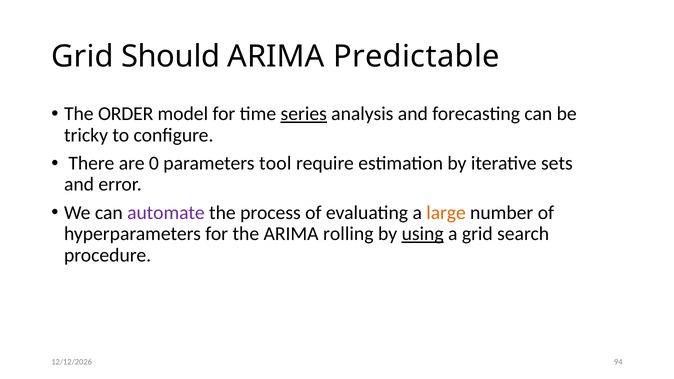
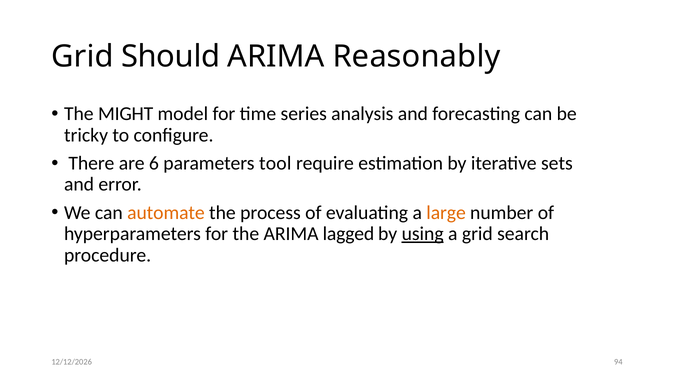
Predictable: Predictable -> Reasonably (416, 57)
ORDER: ORDER -> MIGHT (126, 114)
series underline: present -> none (304, 114)
0: 0 -> 6 (154, 163)
automate colour: purple -> orange (166, 213)
rolling: rolling -> lagged (348, 234)
